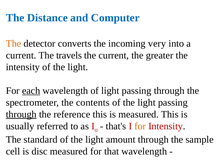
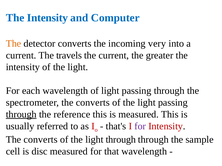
Distance: Distance -> Intensity (48, 18)
each underline: present -> none (31, 91)
spectrometer the contents: contents -> converts (93, 103)
for colour: orange -> purple (140, 126)
standard: standard -> converts (41, 140)
light amount: amount -> through (121, 140)
